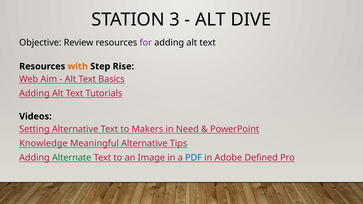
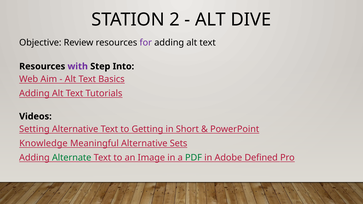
3: 3 -> 2 (175, 20)
with colour: orange -> purple (78, 66)
Rise: Rise -> Into (123, 66)
Makers: Makers -> Getting (147, 129)
Need: Need -> Short (187, 129)
Tips: Tips -> Sets (179, 144)
PDF colour: blue -> green (194, 158)
